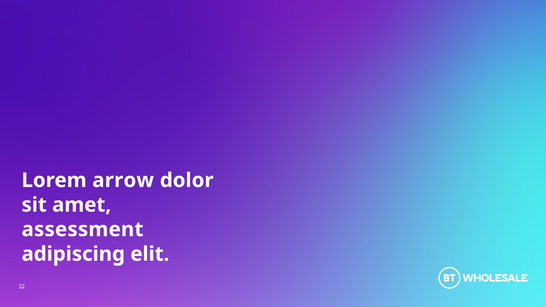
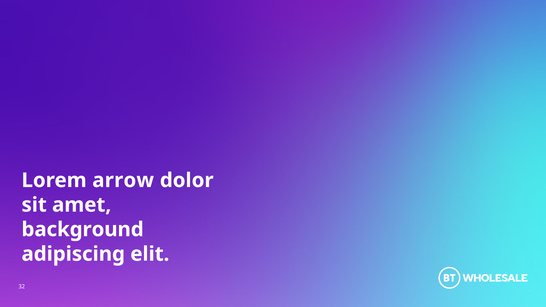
assessment: assessment -> background (83, 230)
